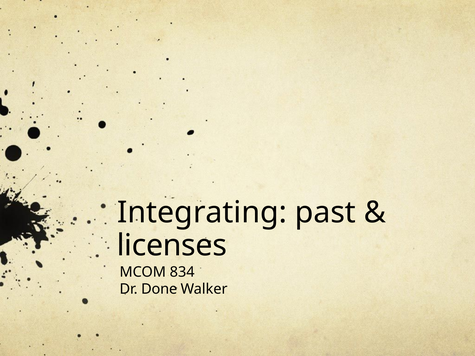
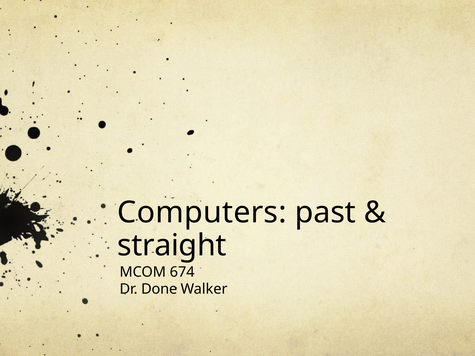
Integrating: Integrating -> Computers (202, 213)
licenses: licenses -> straight (172, 246)
834: 834 -> 674 (182, 272)
